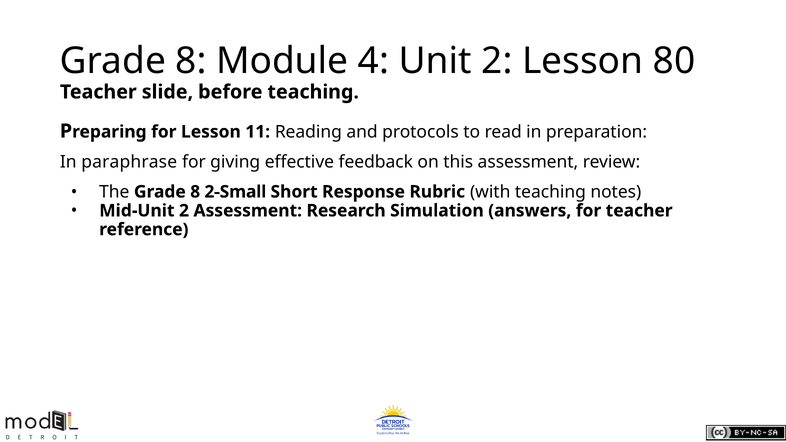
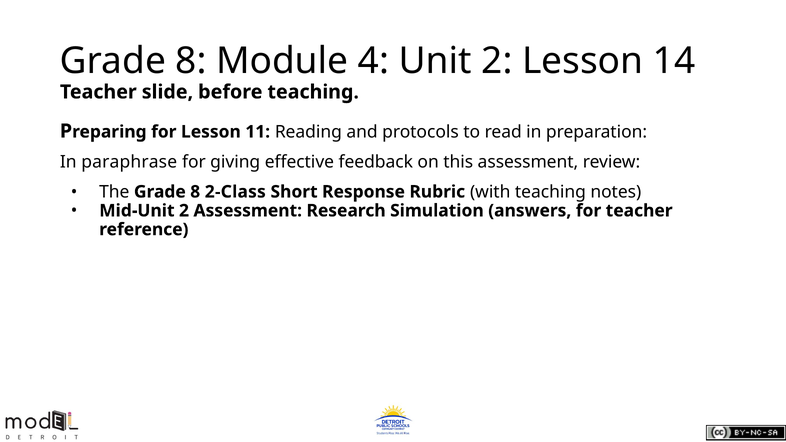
80: 80 -> 14 (674, 61)
2-Small: 2-Small -> 2-Class (235, 192)
